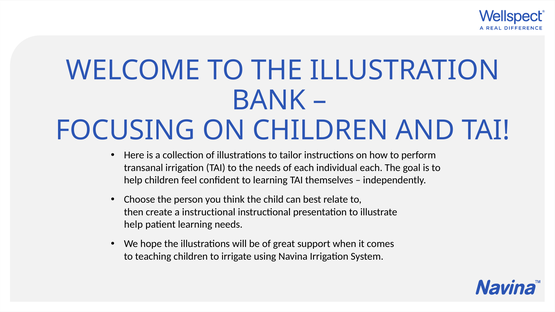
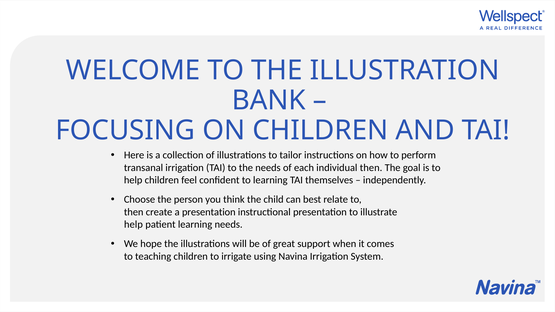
individual each: each -> then (371, 168)
a instructional: instructional -> presentation (209, 212)
